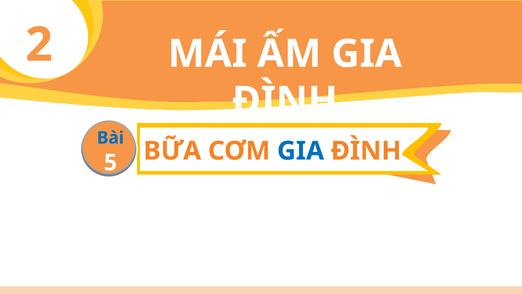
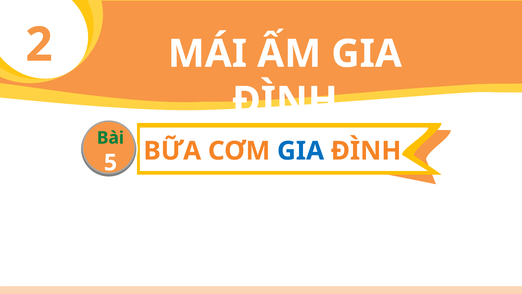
Bài colour: blue -> green (110, 138)
